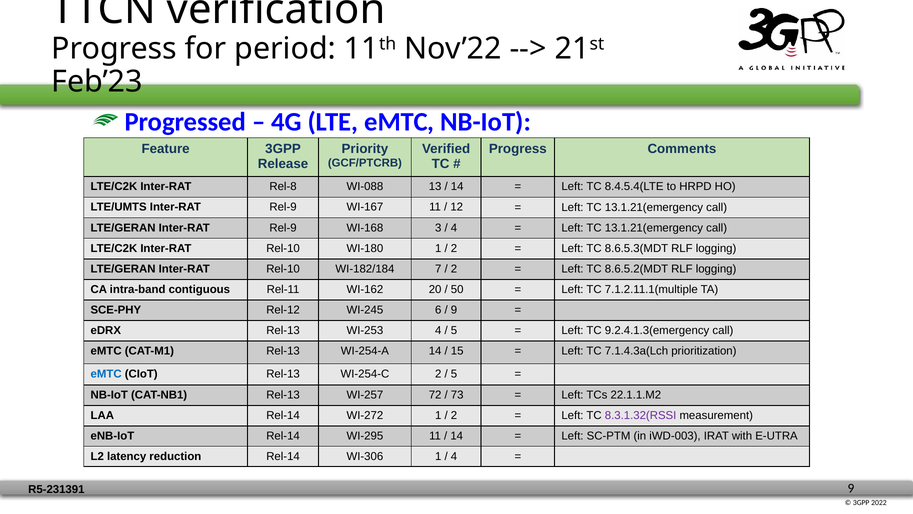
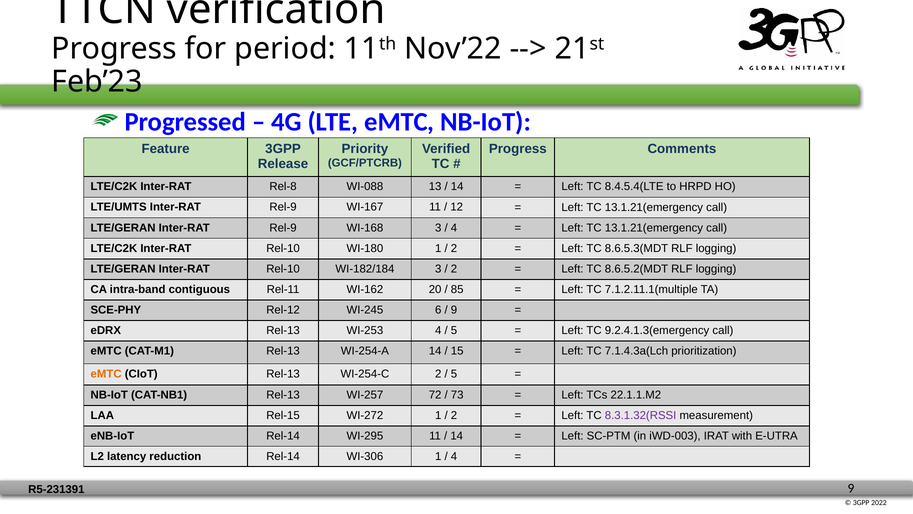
WI-182/184 7: 7 -> 3 (438, 269)
50: 50 -> 85 (457, 289)
eMTC colour: blue -> orange (106, 373)
LAA Rel-14: Rel-14 -> Rel-15 (283, 415)
